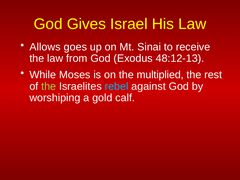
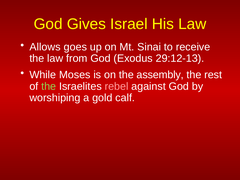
48:12-13: 48:12-13 -> 29:12-13 (180, 58)
multiplied: multiplied -> assembly (160, 75)
rebel colour: light blue -> pink (117, 86)
